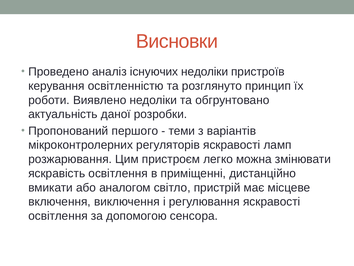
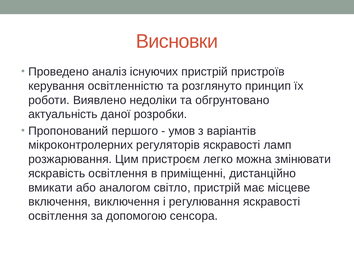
існуючих недоліки: недоліки -> пристрій (205, 72)
теми: теми -> умов (182, 131)
